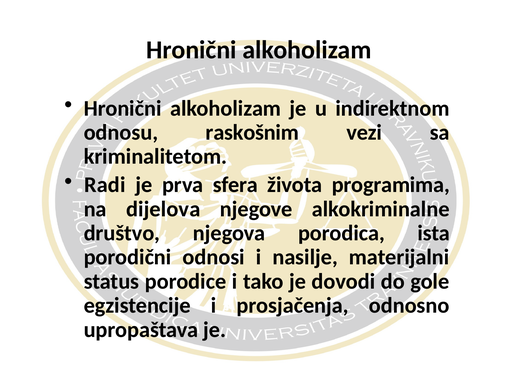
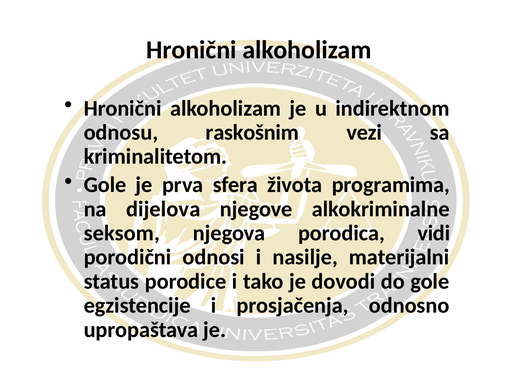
Radi: Radi -> Gole (105, 185)
društvo: društvo -> seksom (122, 233)
ista: ista -> vidi (434, 233)
